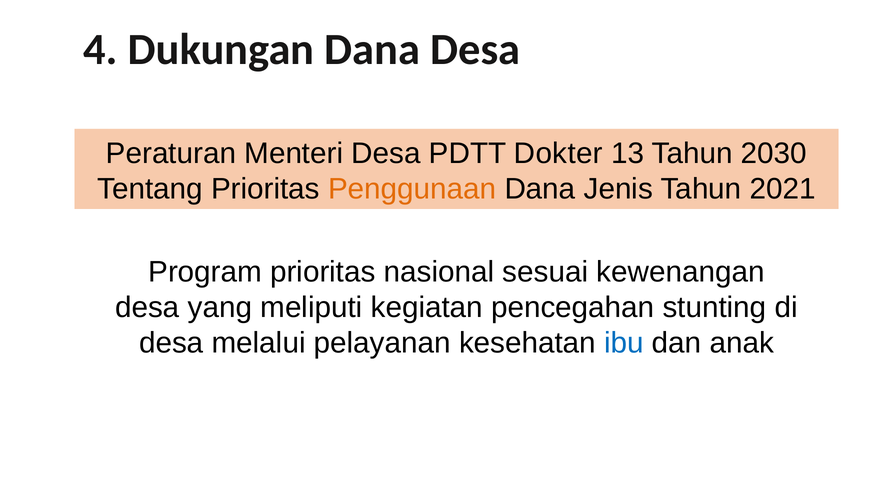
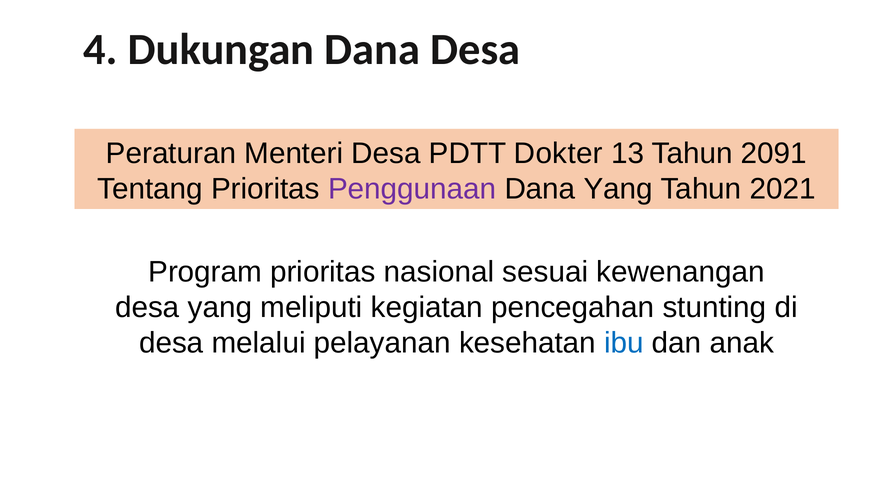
2030: 2030 -> 2091 (774, 153)
Penggunaan colour: orange -> purple (412, 189)
Dana Jenis: Jenis -> Yang (618, 189)
